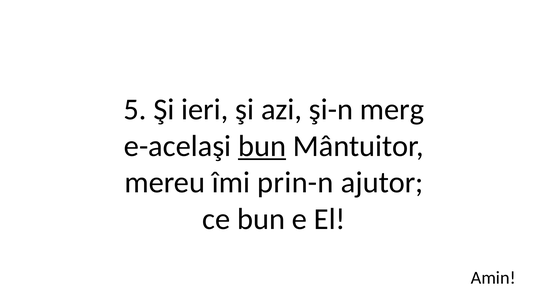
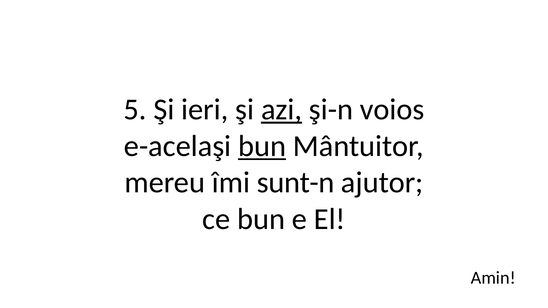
azi underline: none -> present (282, 110)
merg: merg -> voios (392, 110)
prin-n: prin-n -> sunt-n (296, 183)
